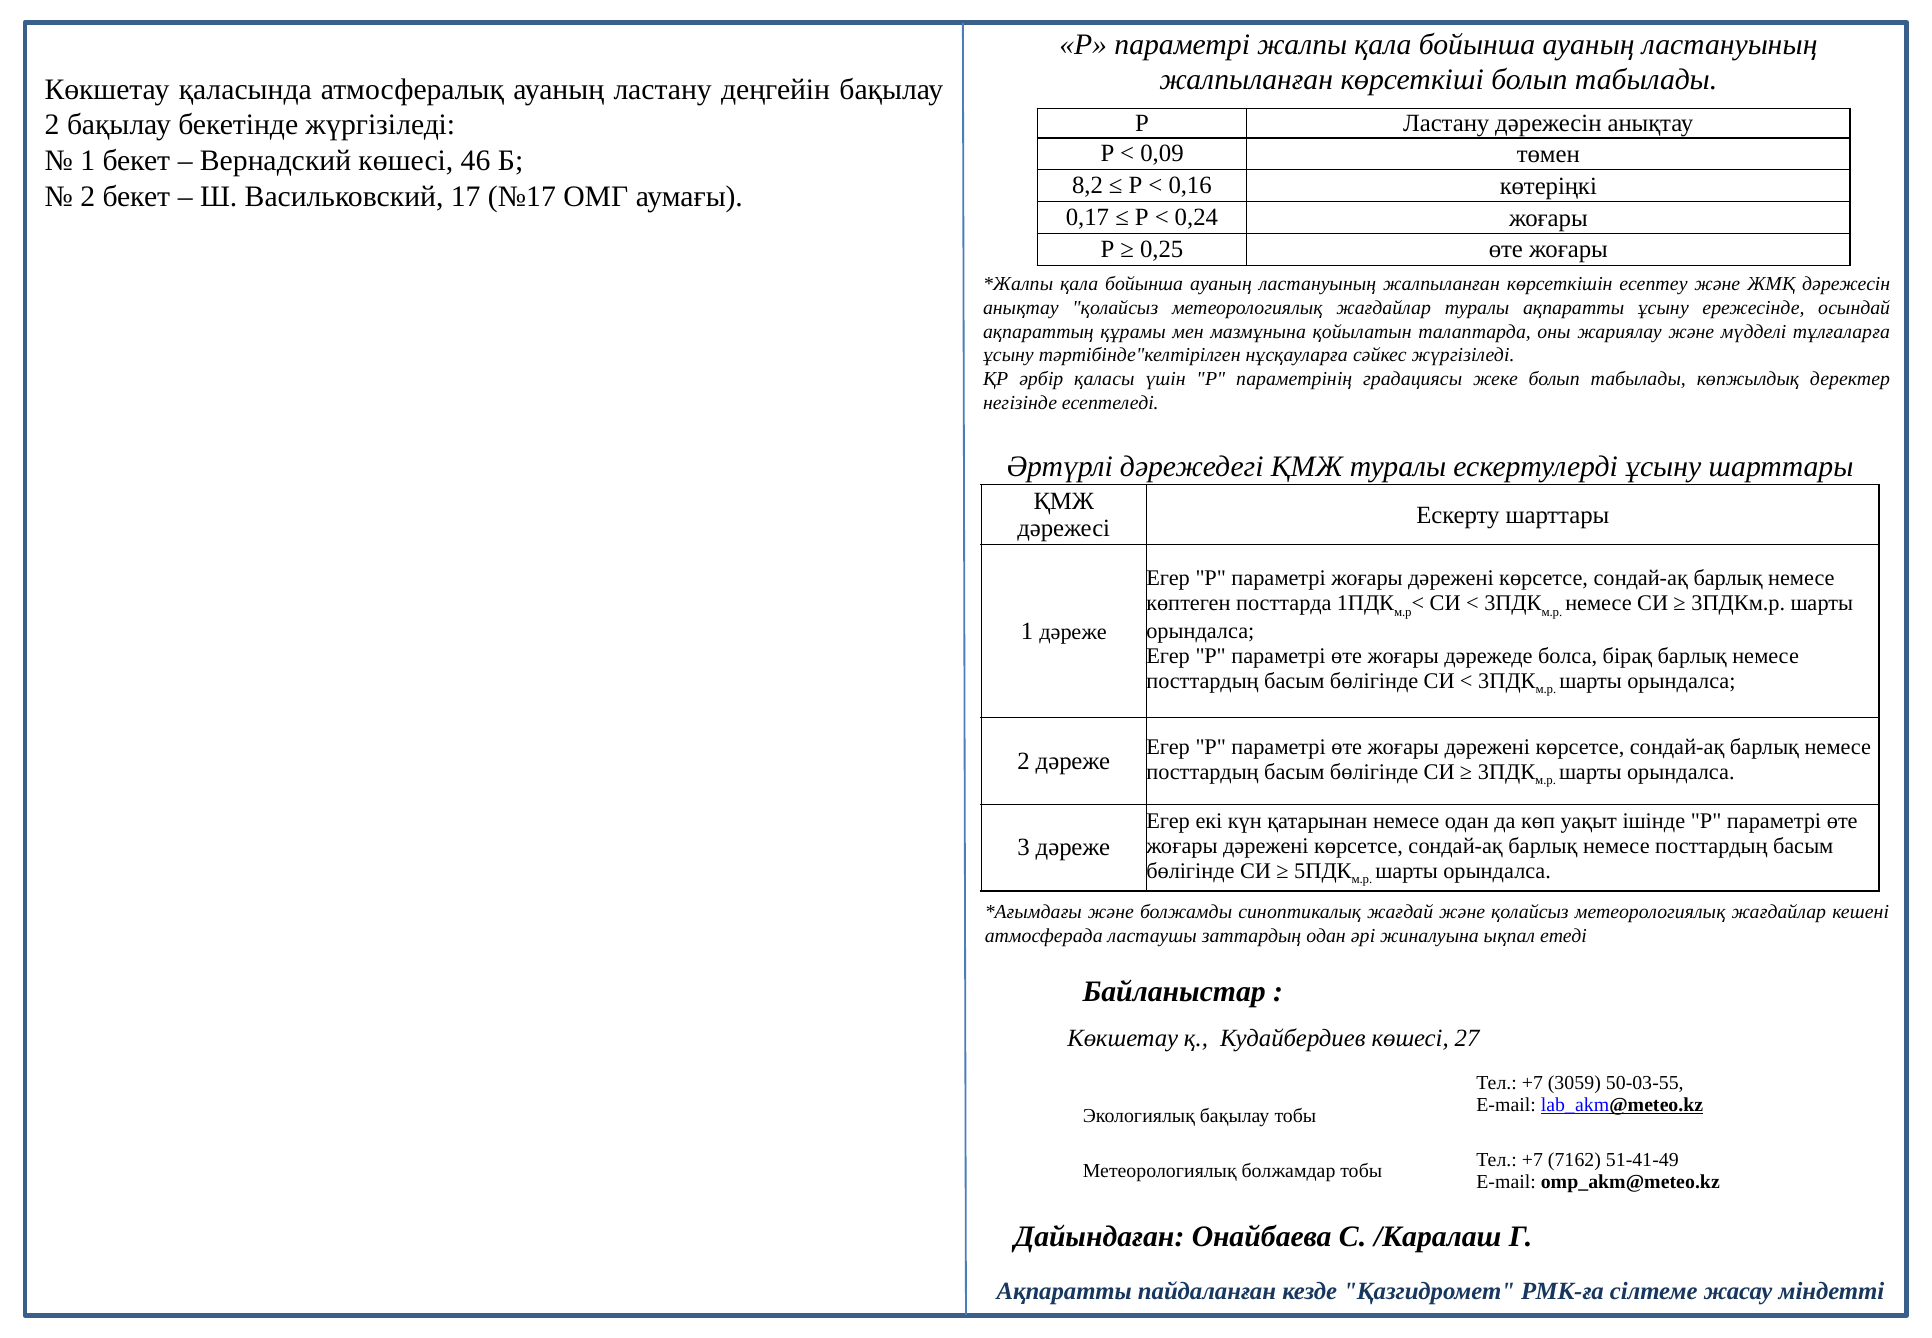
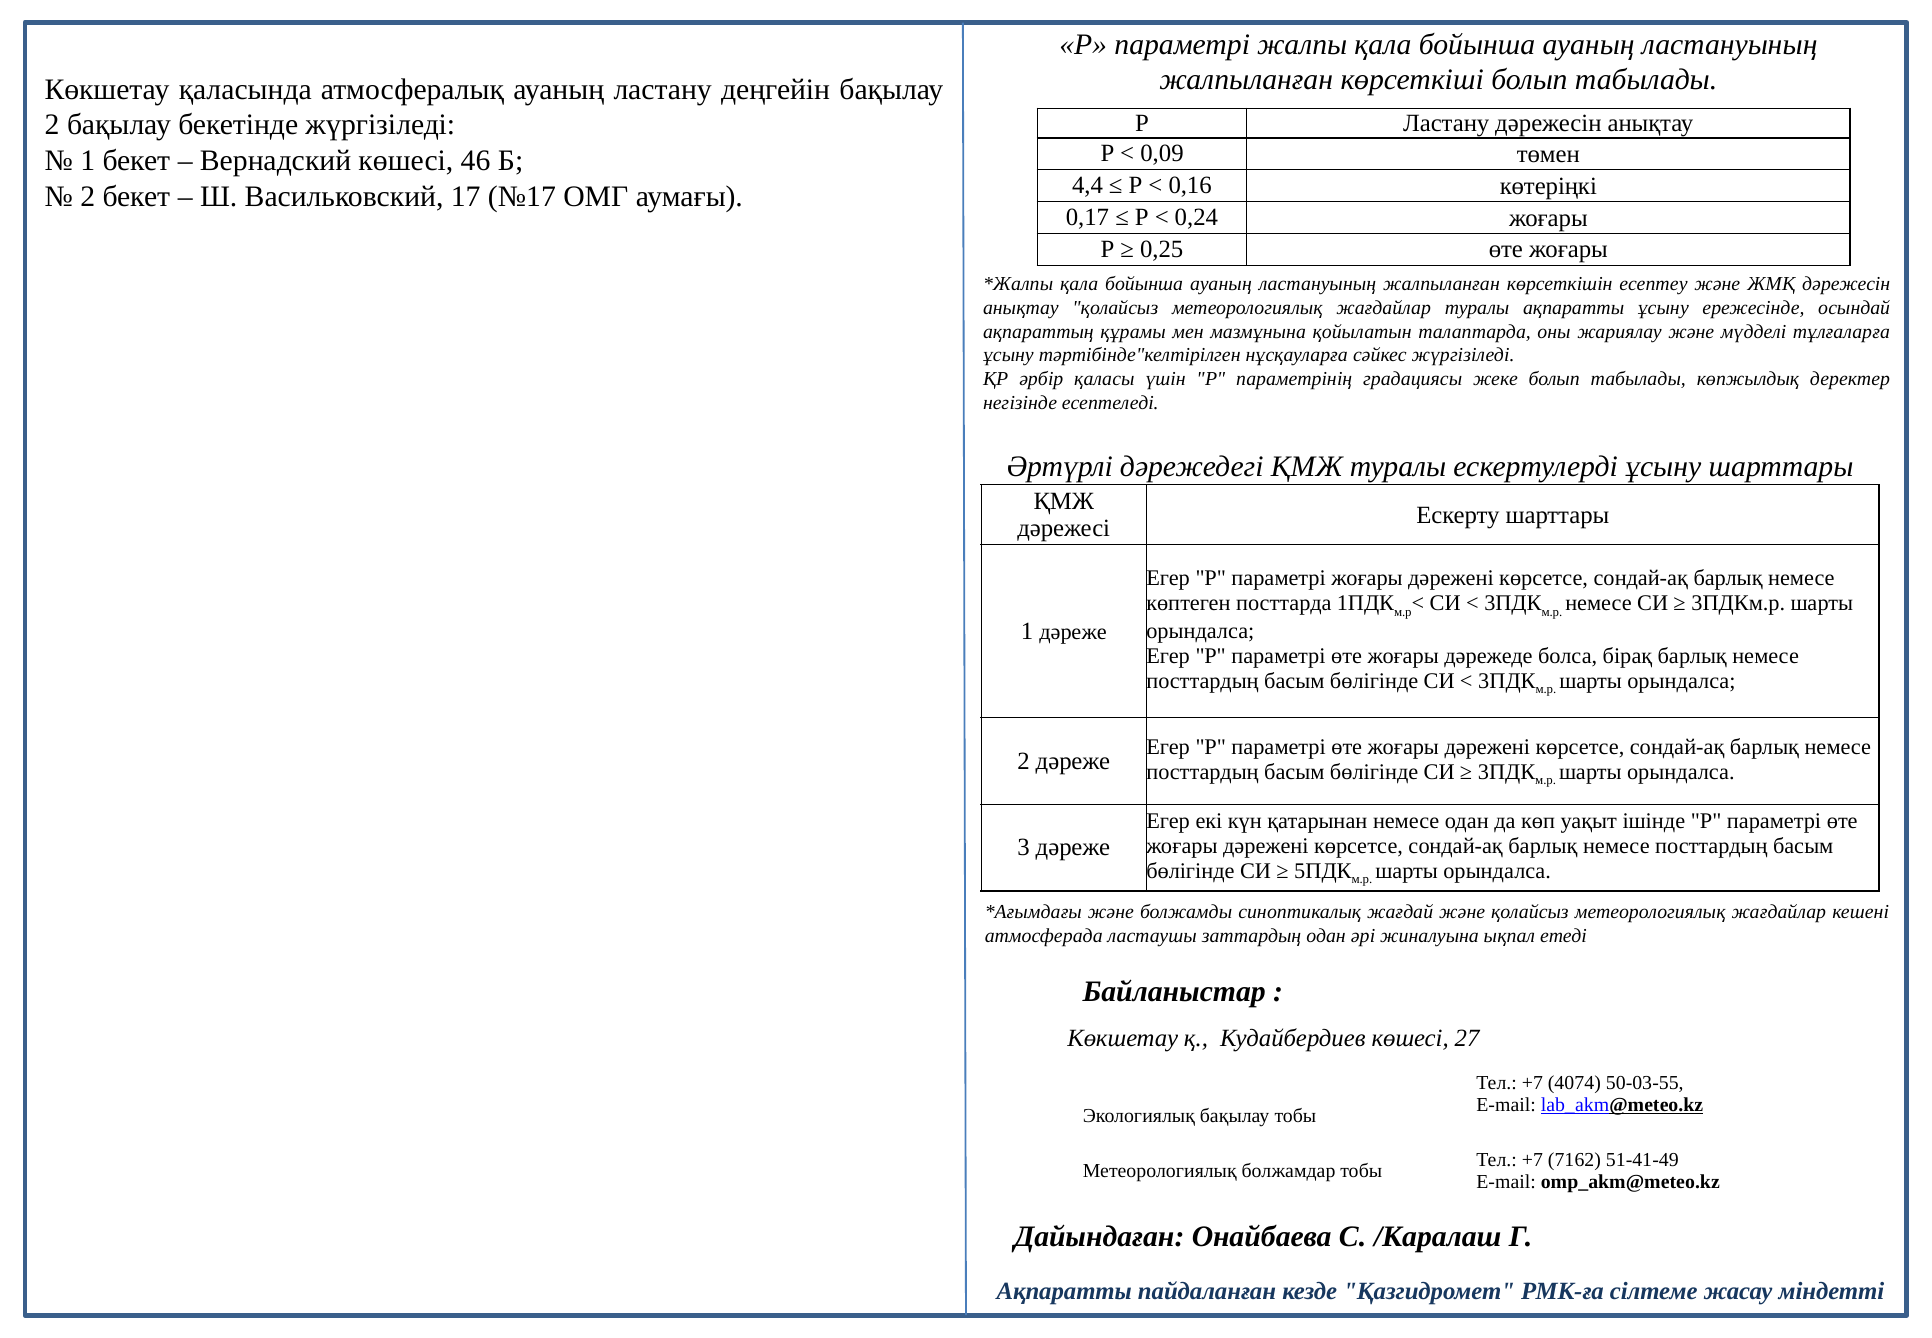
8,2: 8,2 -> 4,4 (1088, 186)
3059: 3059 -> 4074 (1574, 1082)
